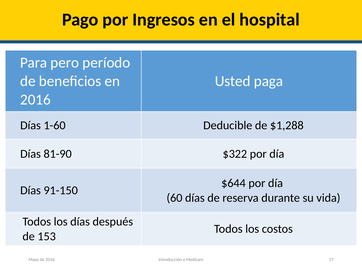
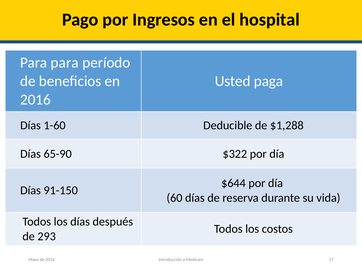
Para pero: pero -> para (65, 63)
81-90: 81-90 -> 65-90 (58, 154)
153: 153 -> 293 (47, 236)
